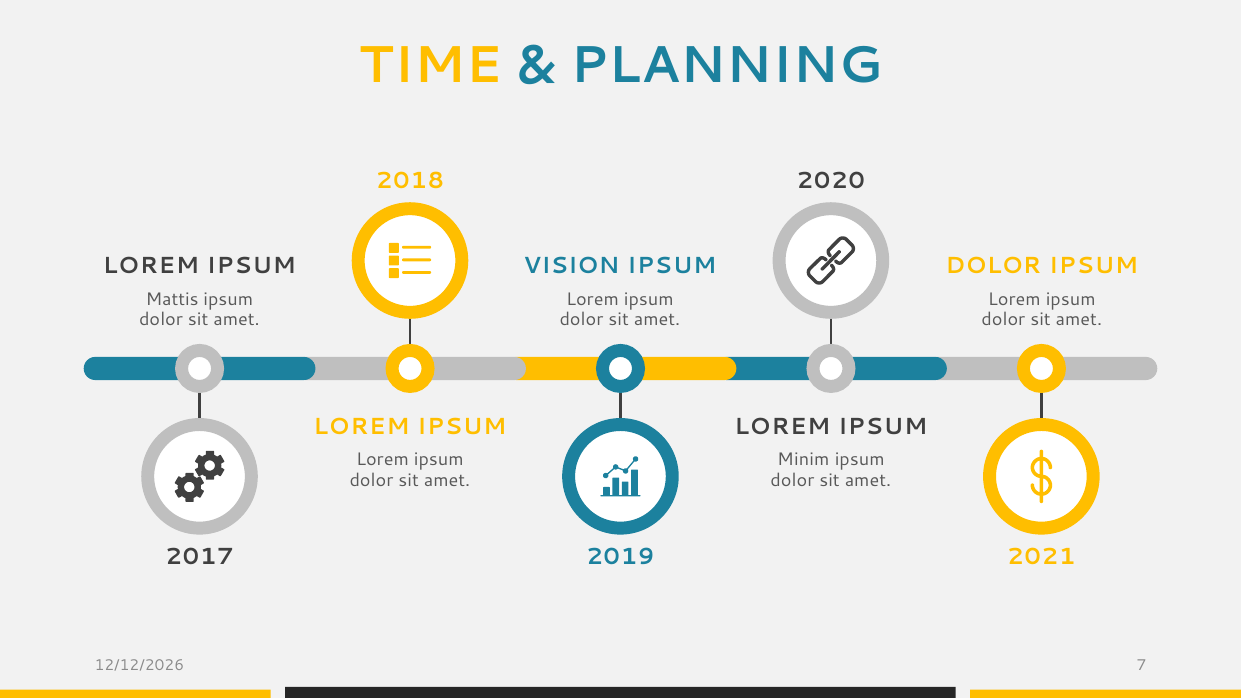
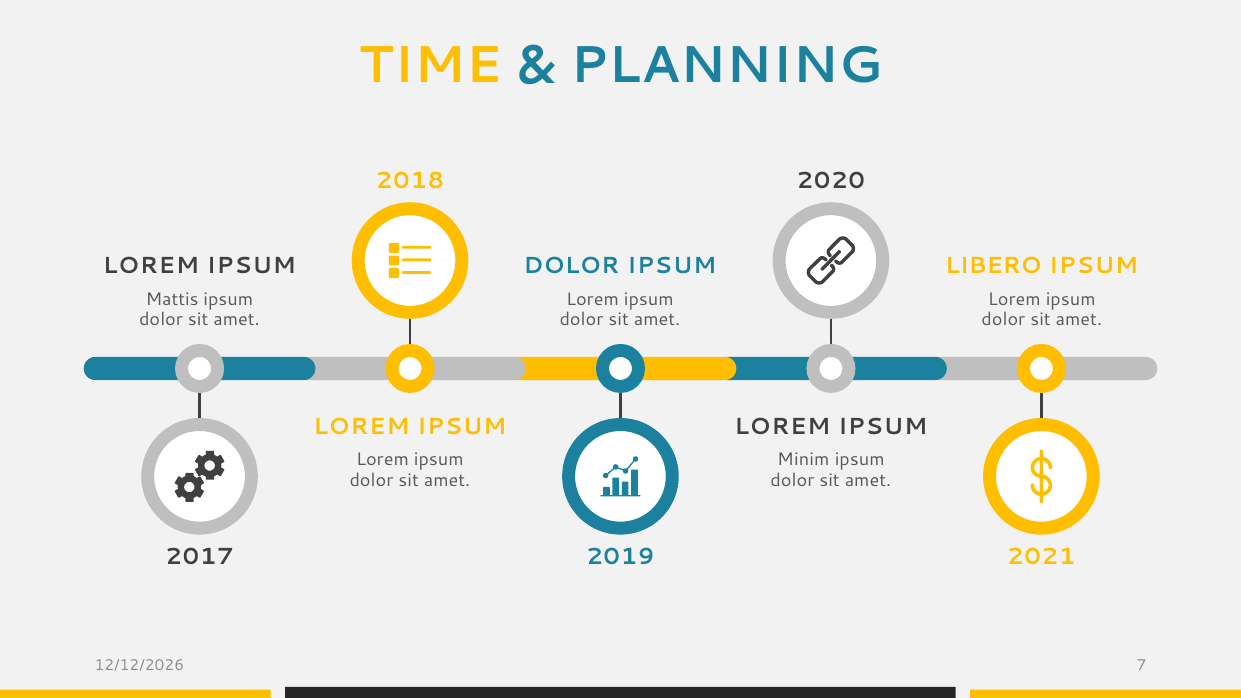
VISION: VISION -> DOLOR (571, 266)
DOLOR: DOLOR -> LIBERO (993, 266)
